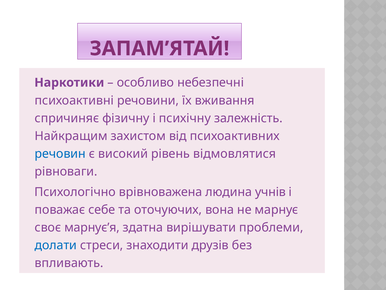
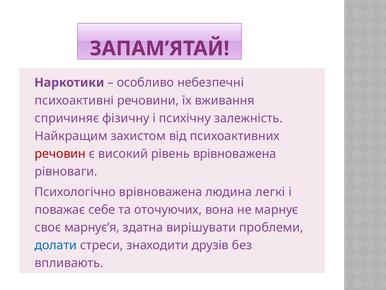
речовин colour: blue -> red (60, 154)
рівень відмовлятися: відмовлятися -> врівноважена (235, 154)
учнів: учнів -> легкі (270, 192)
